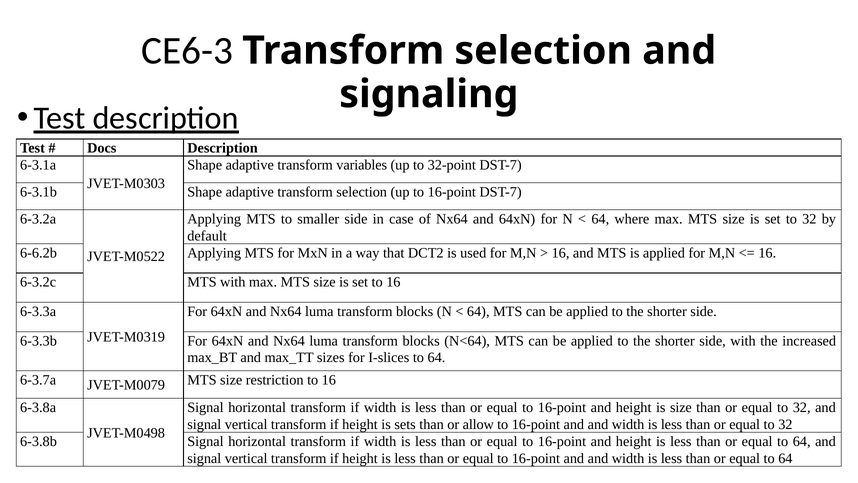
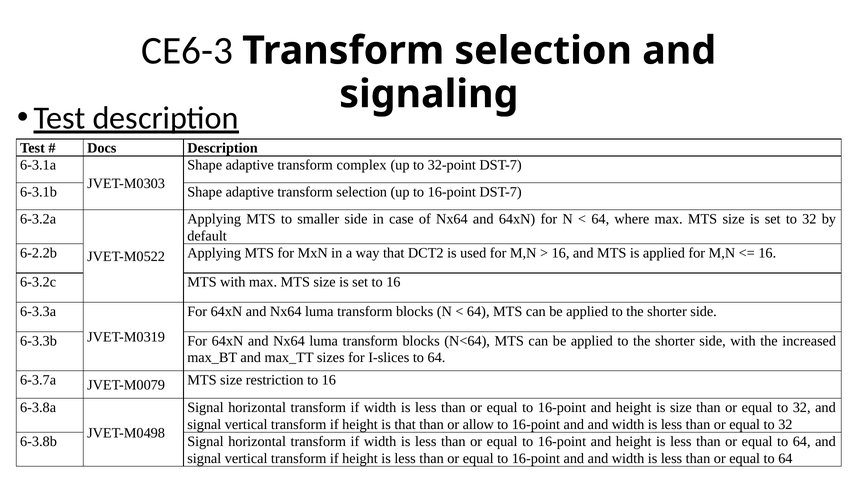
variables: variables -> complex (362, 165)
6-6.2b: 6-6.2b -> 6-2.2b (39, 253)
is sets: sets -> that (405, 424)
